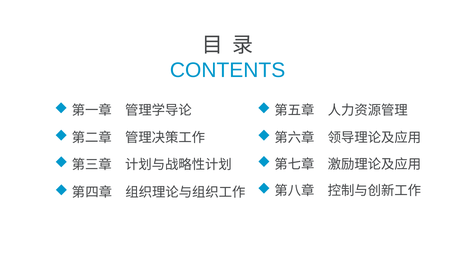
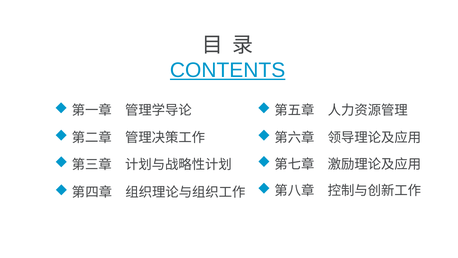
CONTENTS underline: none -> present (228, 70)
